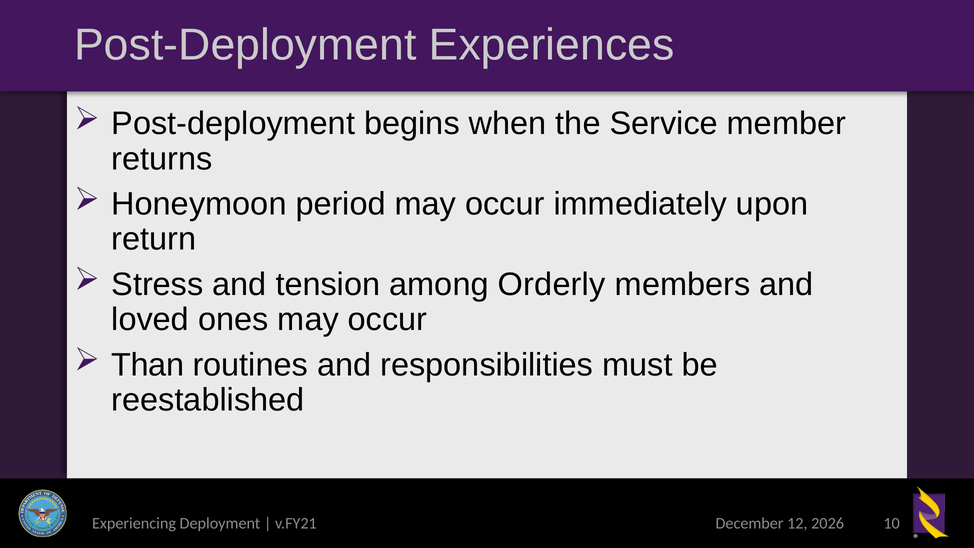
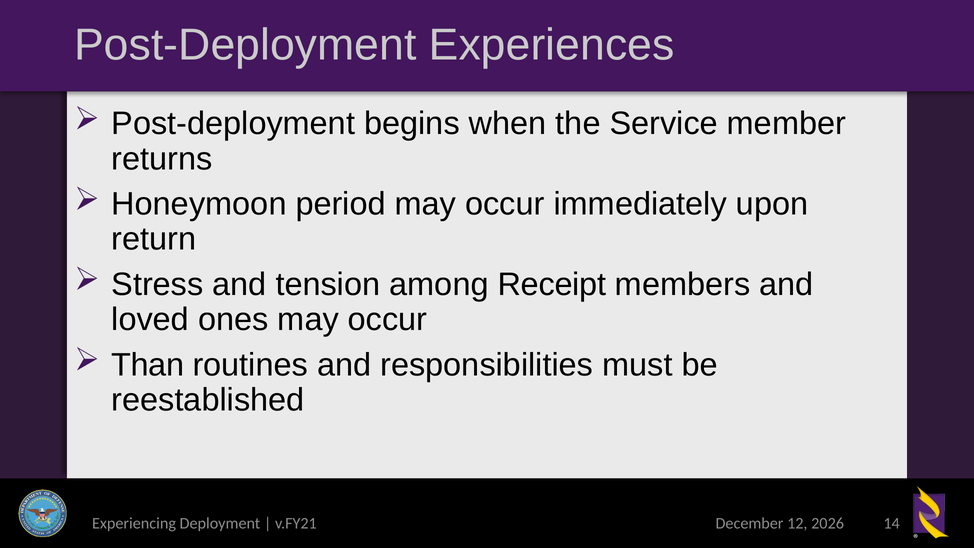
Orderly: Orderly -> Receipt (552, 284)
10: 10 -> 14 (892, 523)
